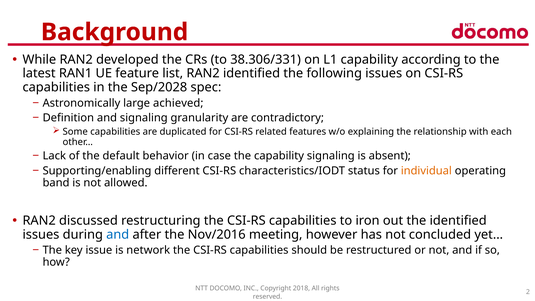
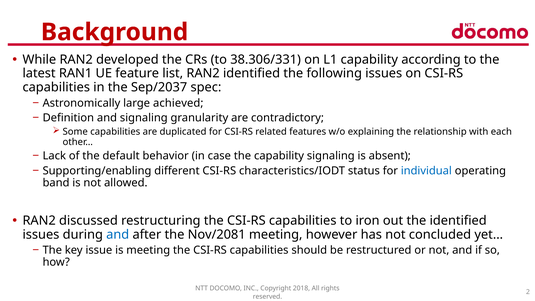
Sep/2028: Sep/2028 -> Sep/2037 (159, 87)
individual colour: orange -> blue (426, 171)
Nov/2016: Nov/2016 -> Nov/2081 (217, 234)
is network: network -> meeting (148, 250)
